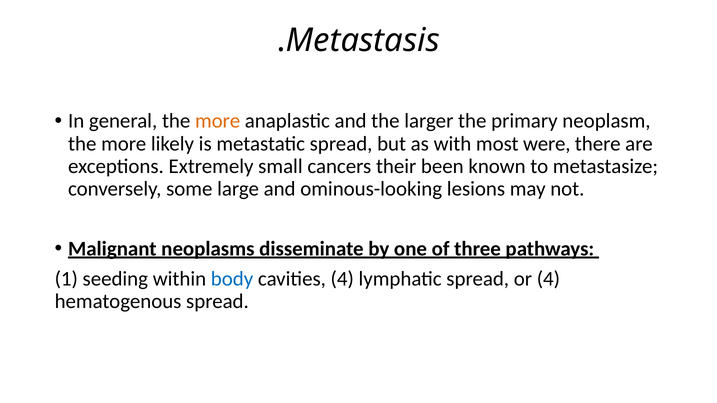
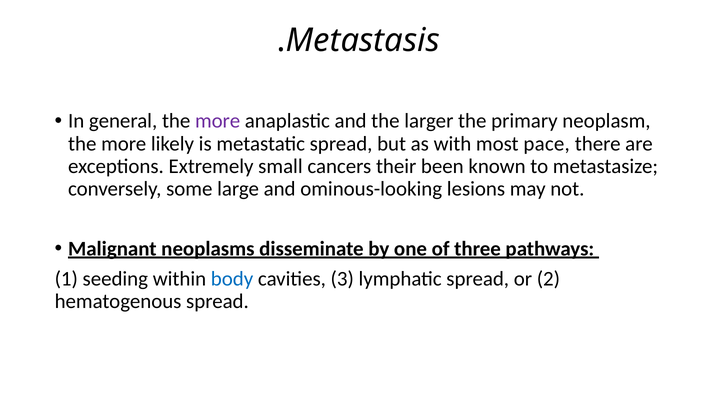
more colour: orange -> purple (218, 121)
were: were -> pace (547, 144)
cavities 4: 4 -> 3 (342, 279)
or 4: 4 -> 2 (548, 279)
